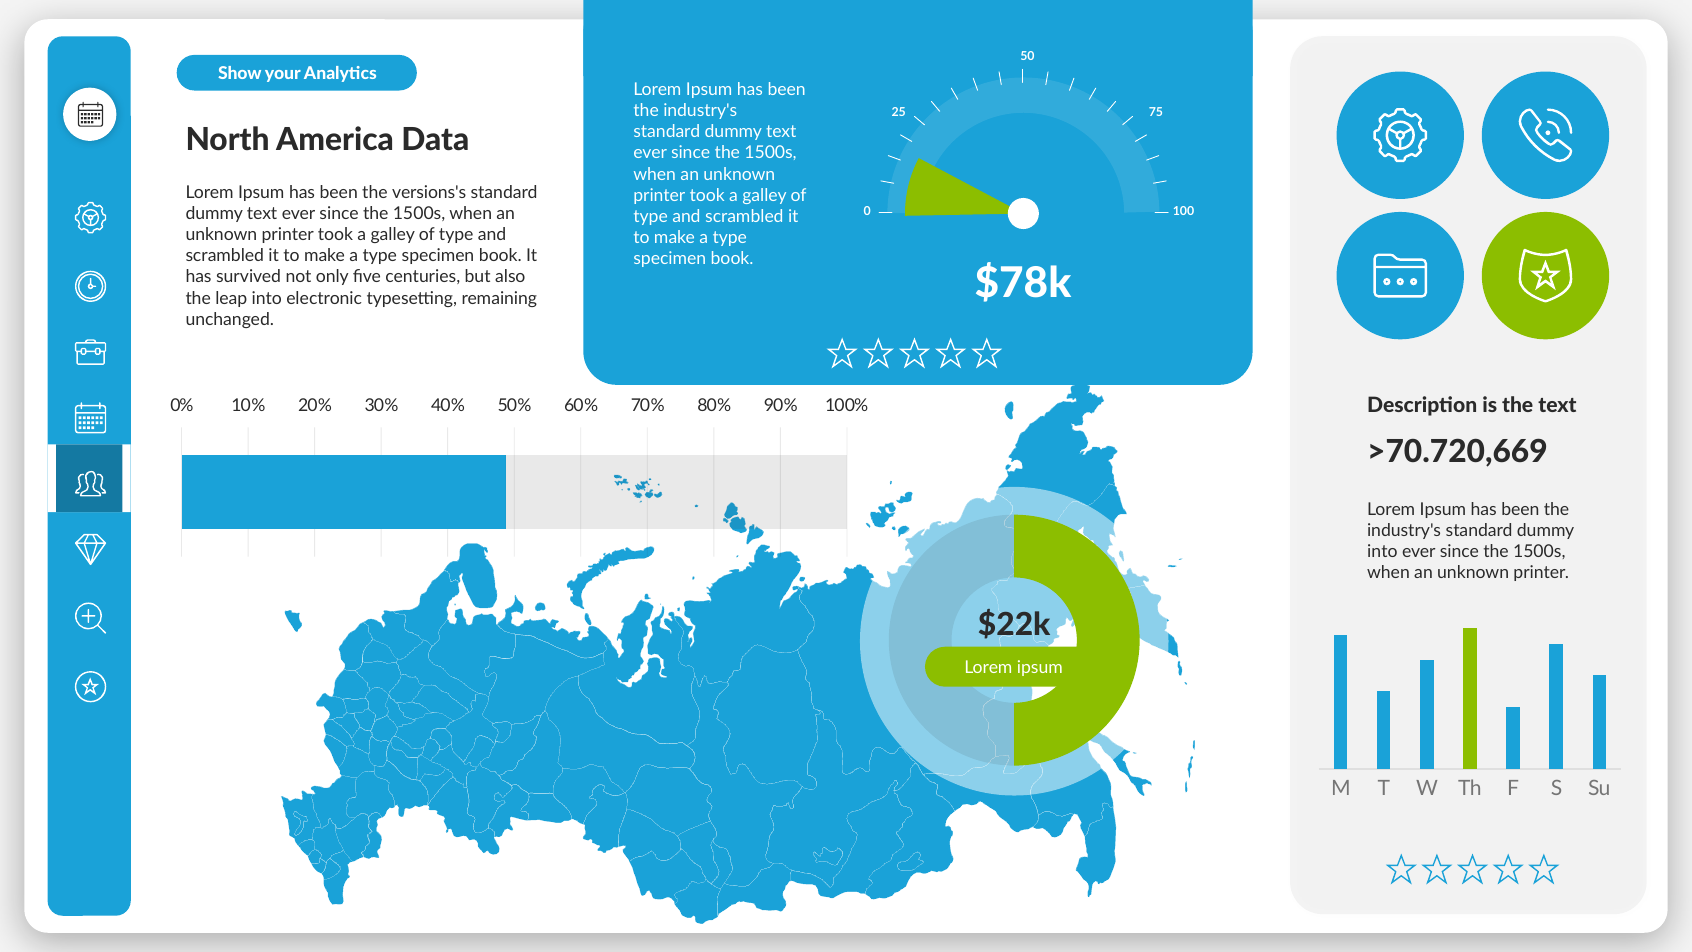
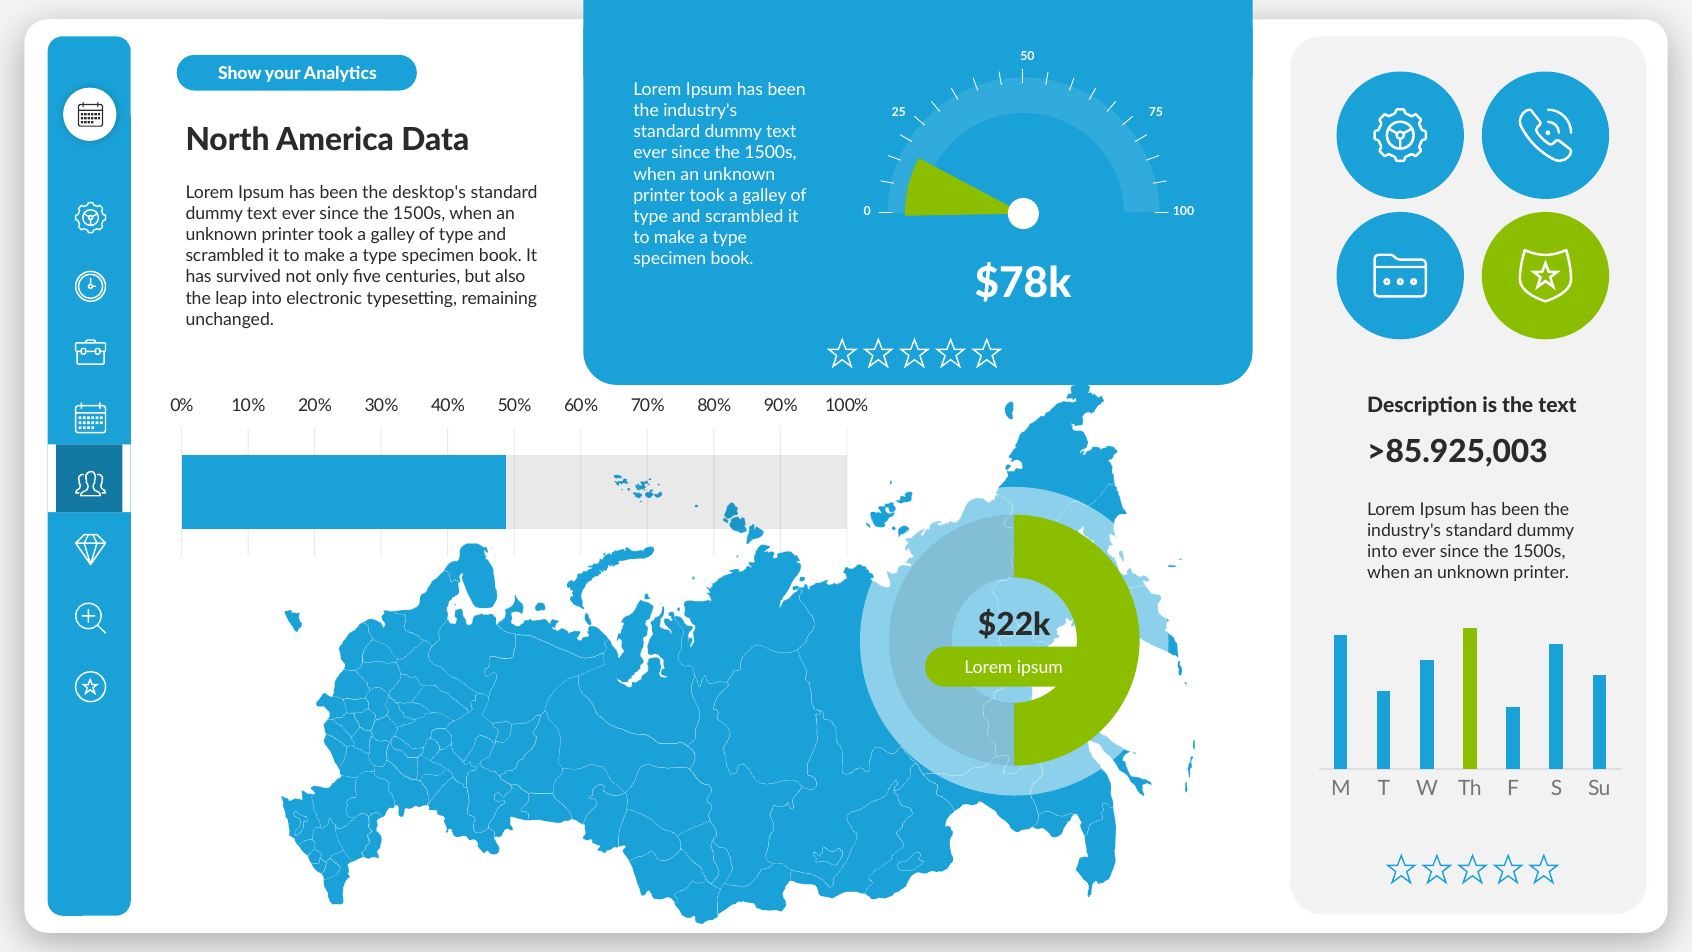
versions's: versions's -> desktop's (429, 192)
>70.720,669: >70.720,669 -> >85.925,003 (1457, 452)
